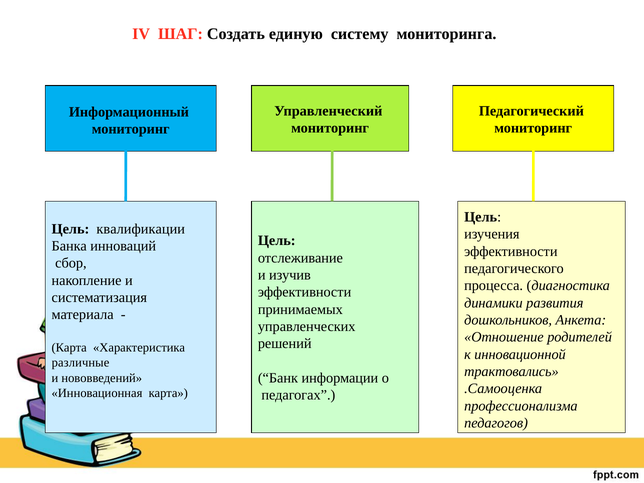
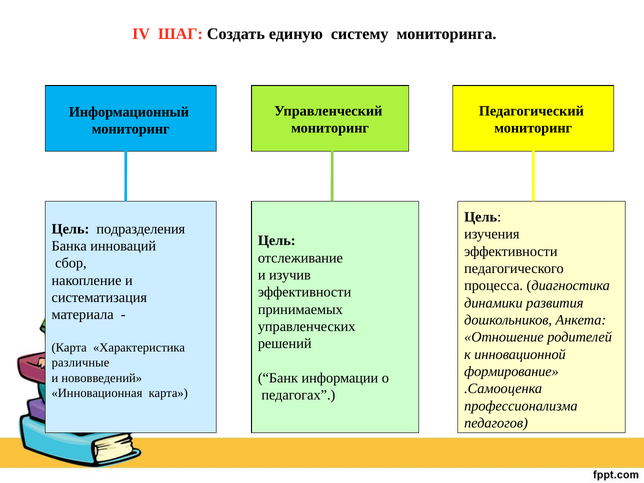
квалификации: квалификации -> подразделения (141, 229)
трактовались: трактовались -> формирование (511, 372)
